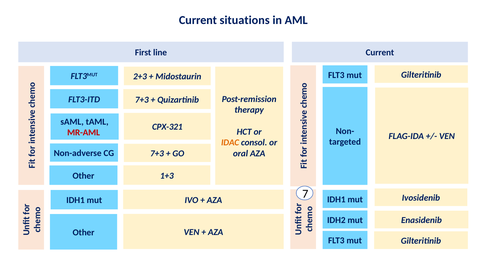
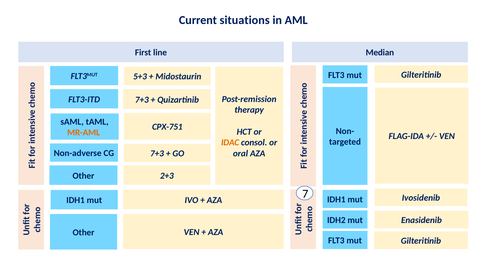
line Current: Current -> Median (380, 53)
2+3: 2+3 -> 5+3 (140, 76)
CPX-321: CPX-321 -> CPX-751 (167, 127)
MR-AML colour: red -> orange (84, 132)
1+3: 1+3 -> 2+3 (167, 175)
